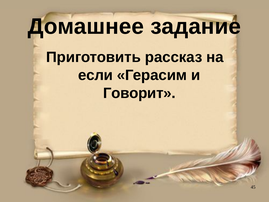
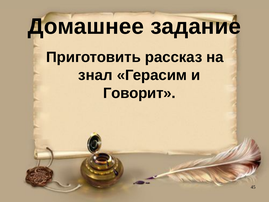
если: если -> знал (95, 75)
